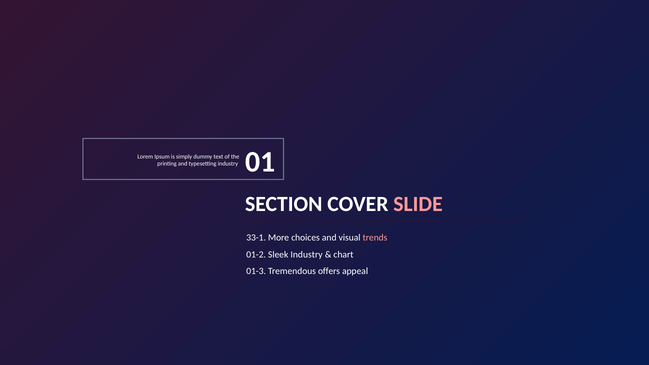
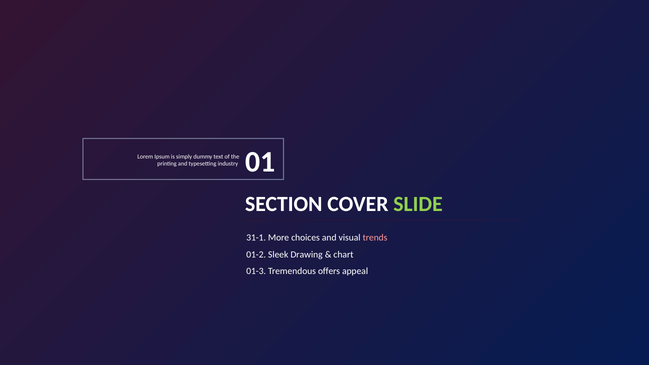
SLIDE colour: pink -> light green (418, 204)
33-1: 33-1 -> 31-1 (256, 238)
Sleek Industry: Industry -> Drawing (307, 255)
